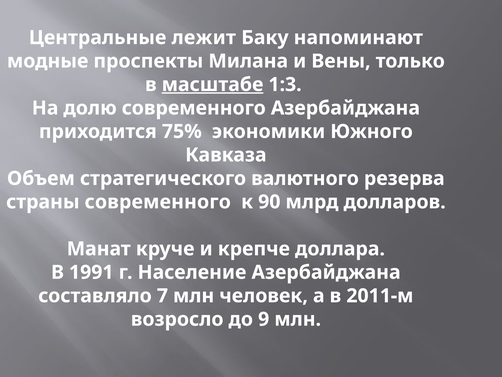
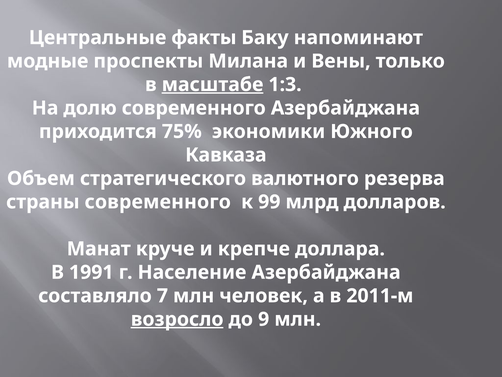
лежит: лежит -> факты (204, 38)
90: 90 -> 99 (269, 202)
возросло underline: none -> present (177, 319)
